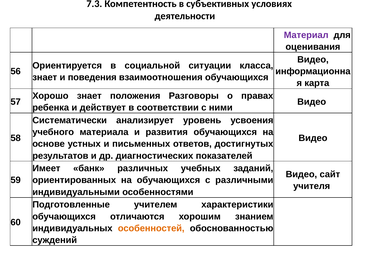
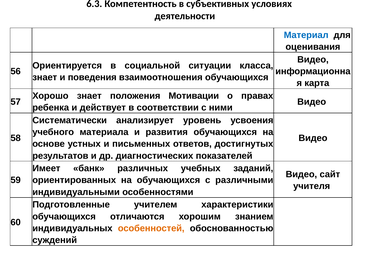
7.3: 7.3 -> 6.3 (94, 4)
Материал colour: purple -> blue (306, 35)
Разговоры: Разговоры -> Мотивации (194, 96)
